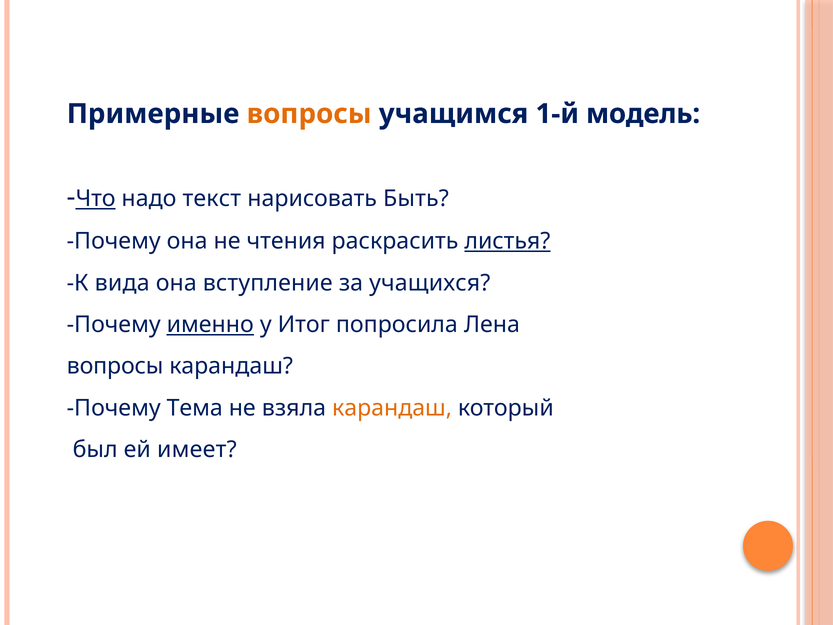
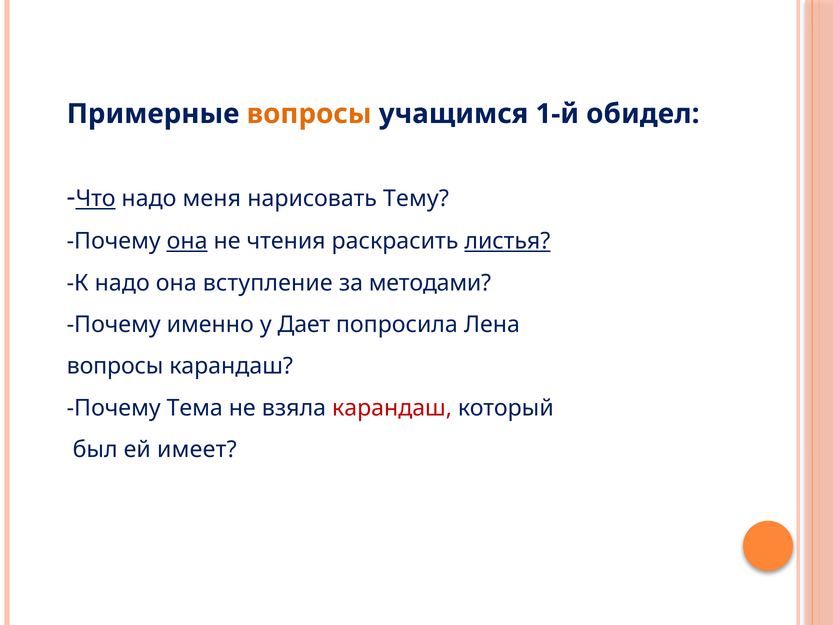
модель: модель -> обидел (643, 114)
текст: текст -> меня (212, 199)
Быть: Быть -> Тему (416, 199)
она underline: none -> present (187, 241)
К вида: вида -> надо (122, 283)
учащихся: учащихся -> методами (430, 283)
именно underline: present -> none (210, 324)
Итог: Итог -> Дает (304, 324)
карандаш colour: orange -> red (392, 408)
